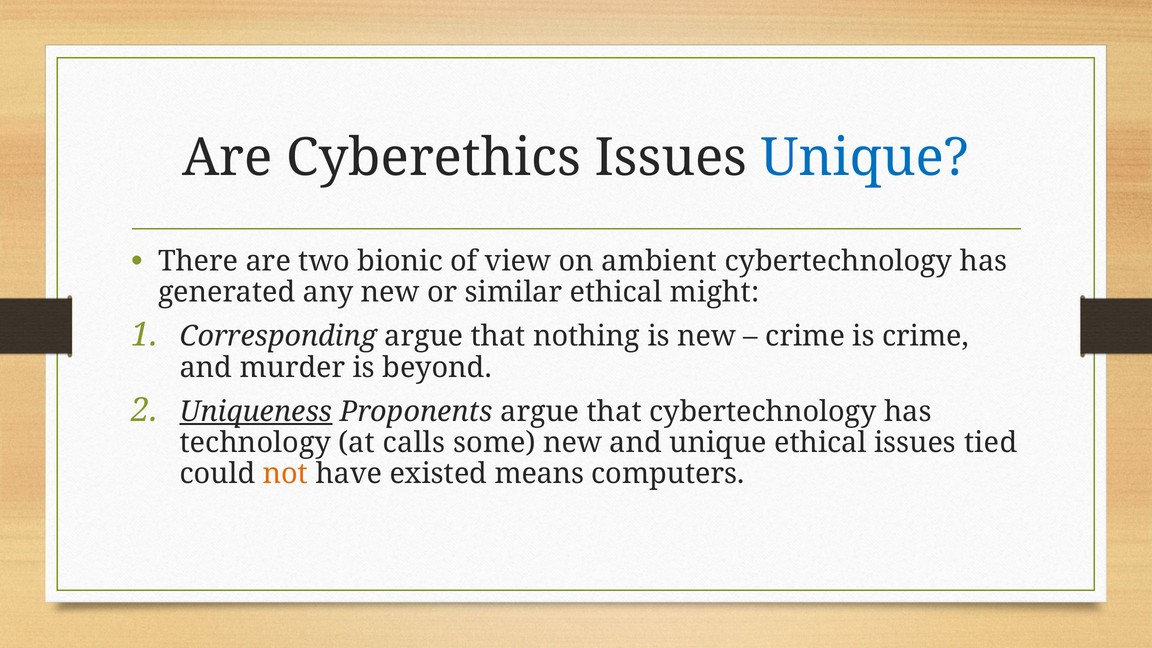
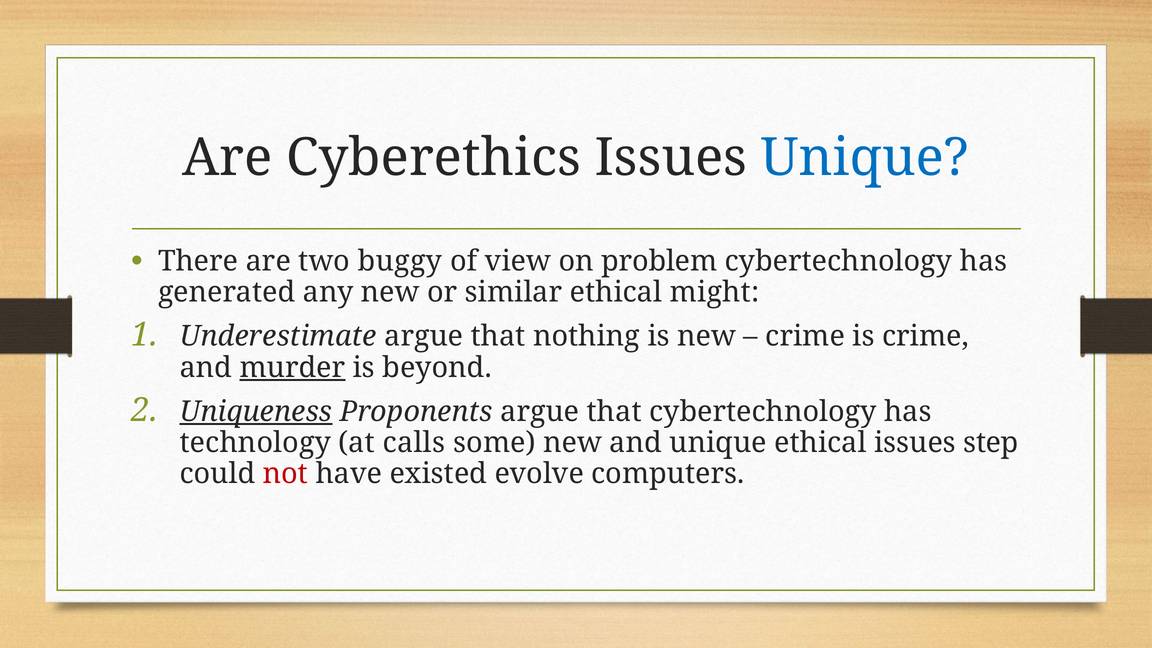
bionic: bionic -> buggy (400, 261)
ambient: ambient -> problem (659, 261)
Corresponding: Corresponding -> Underestimate (278, 336)
murder underline: none -> present (292, 368)
tied: tied -> step (991, 443)
not colour: orange -> red (285, 474)
means: means -> evolve (539, 474)
